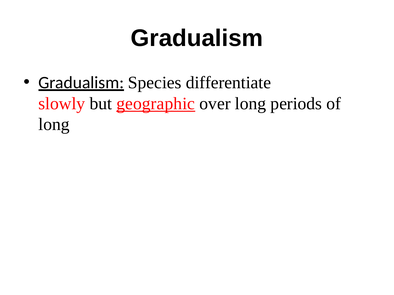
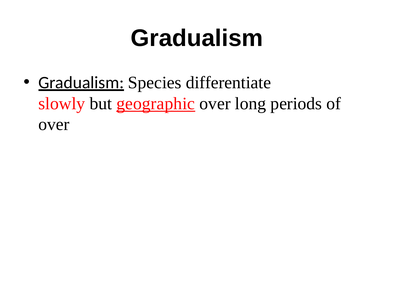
long: long -> over (54, 125)
